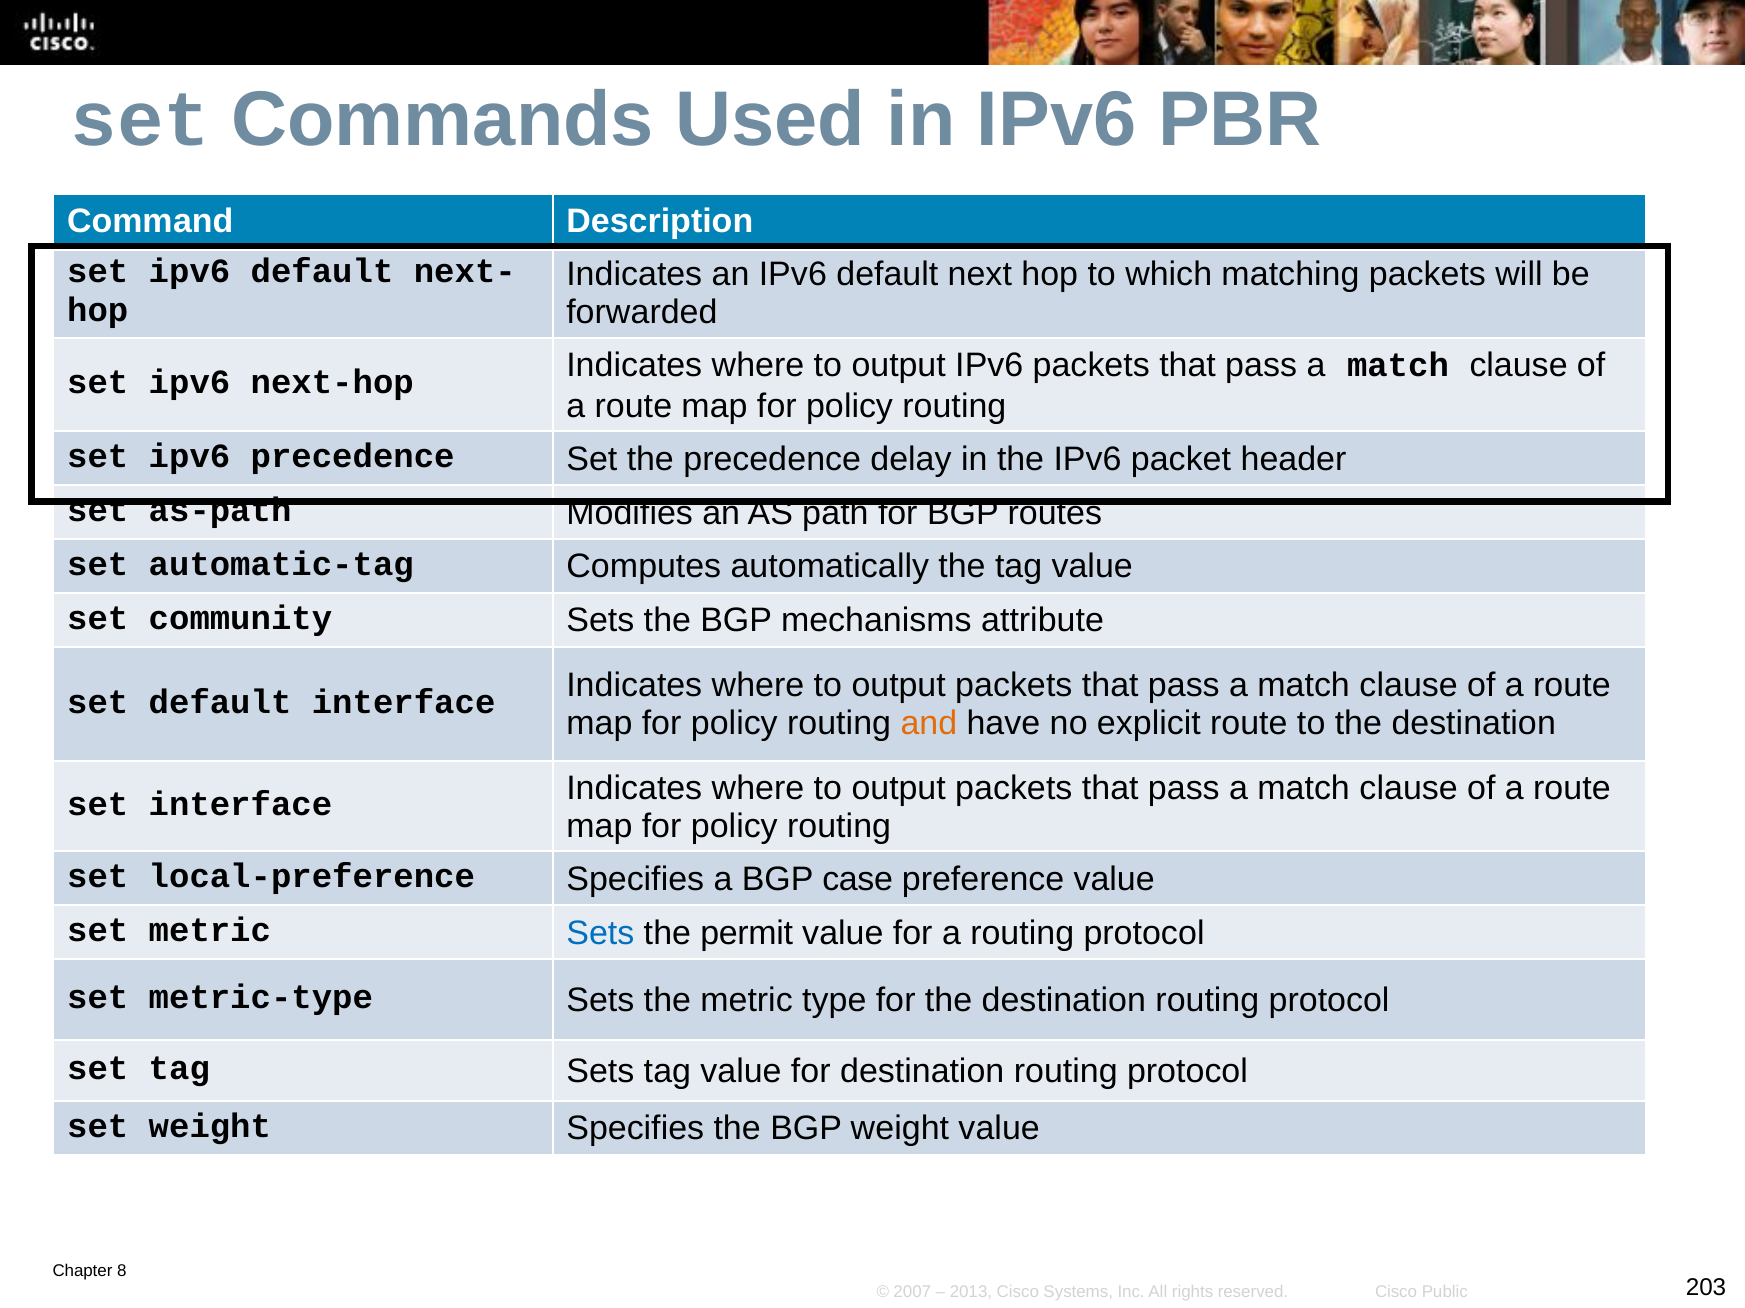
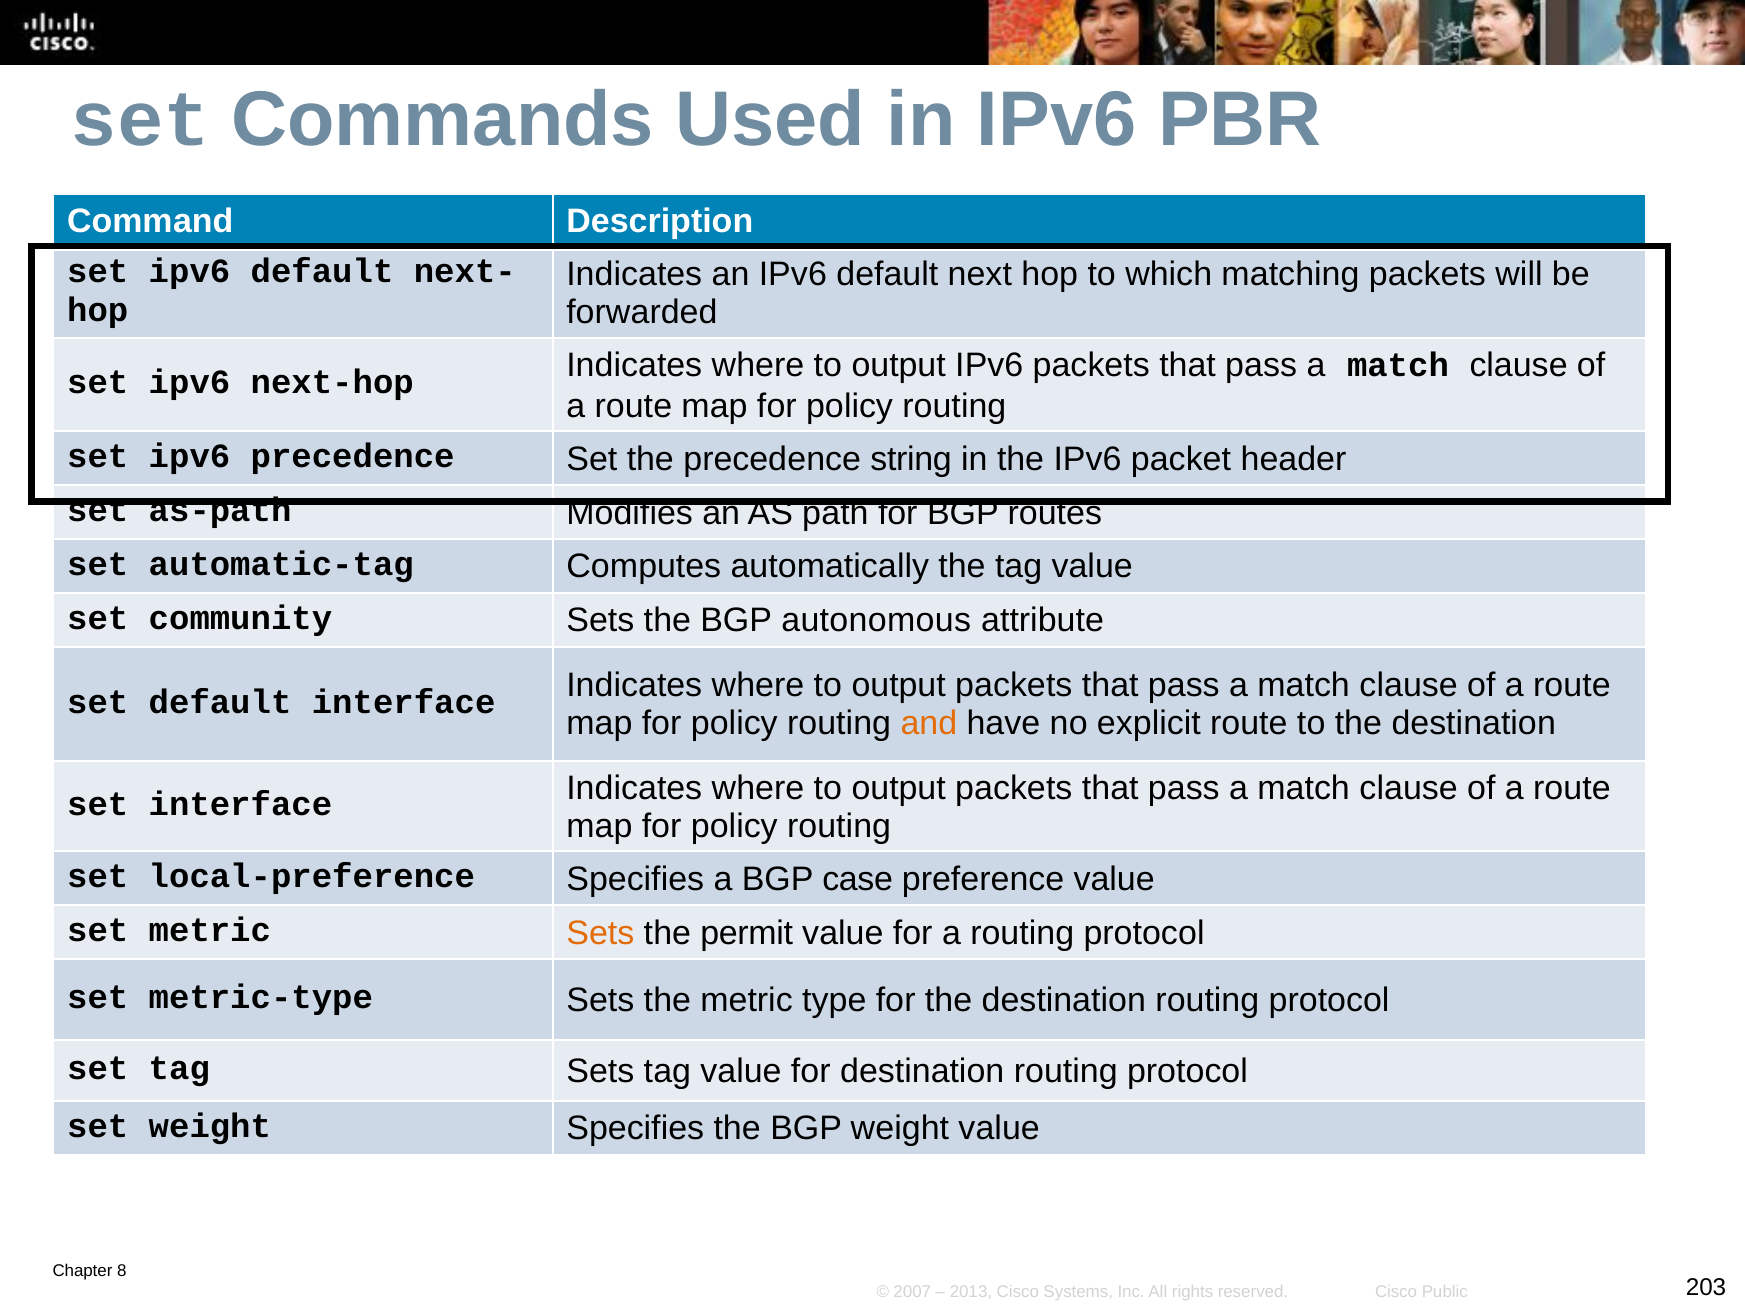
delay: delay -> string (911, 459)
mechanisms: mechanisms -> autonomous (876, 621)
Sets colour: blue -> orange (600, 933)
